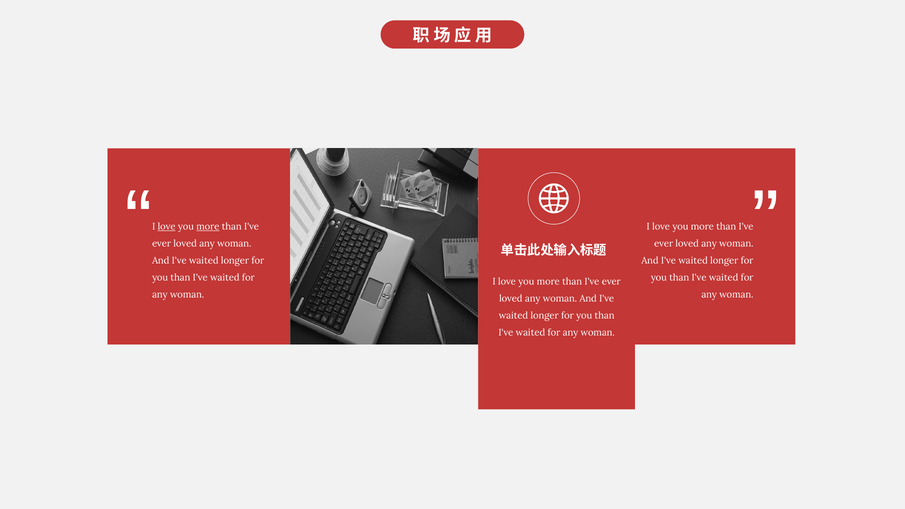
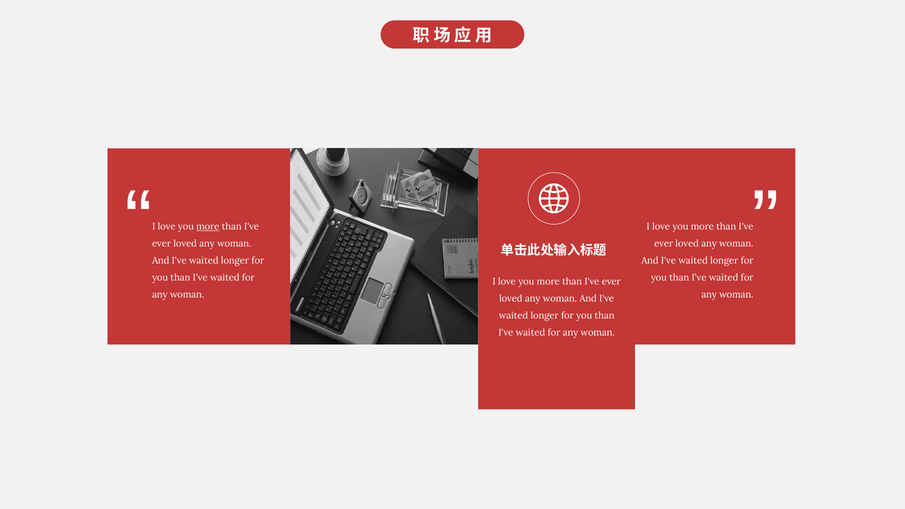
love underline: present -> none (167, 227)
